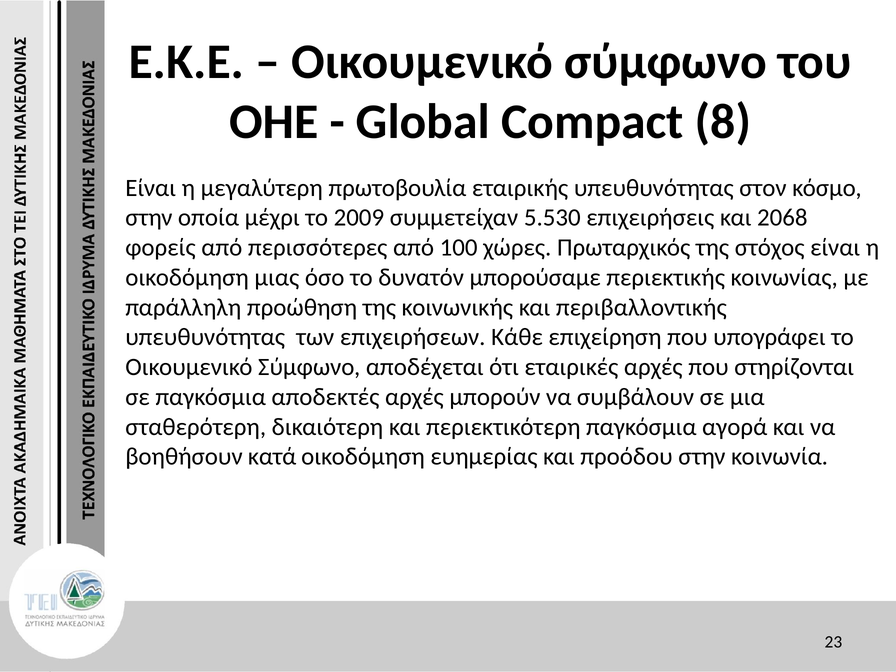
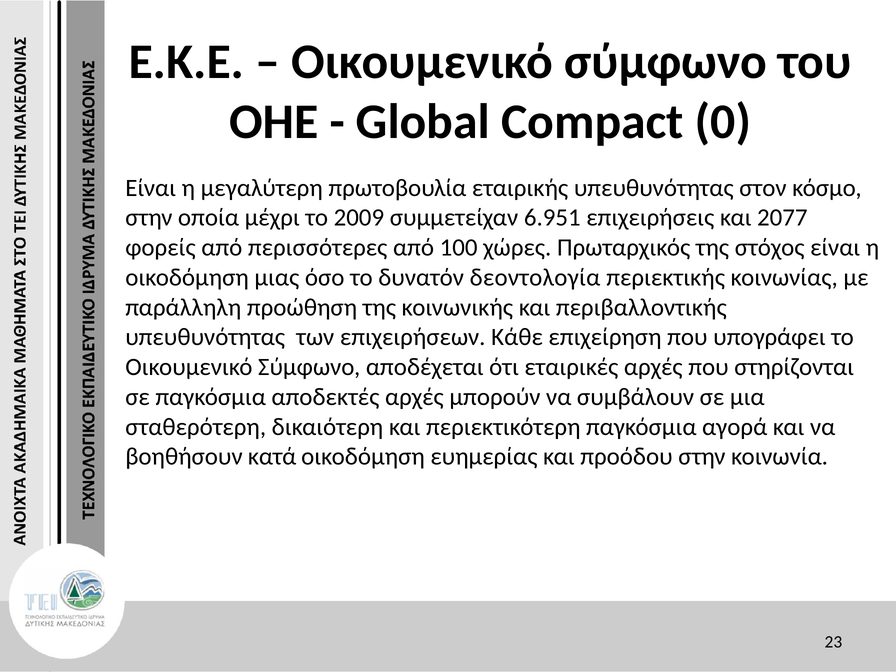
8: 8 -> 0 (723, 122)
5.530: 5.530 -> 6.951 (552, 218)
2068: 2068 -> 2077 (782, 218)
μπορούσαμε: μπορούσαμε -> δεοντολογία (535, 277)
